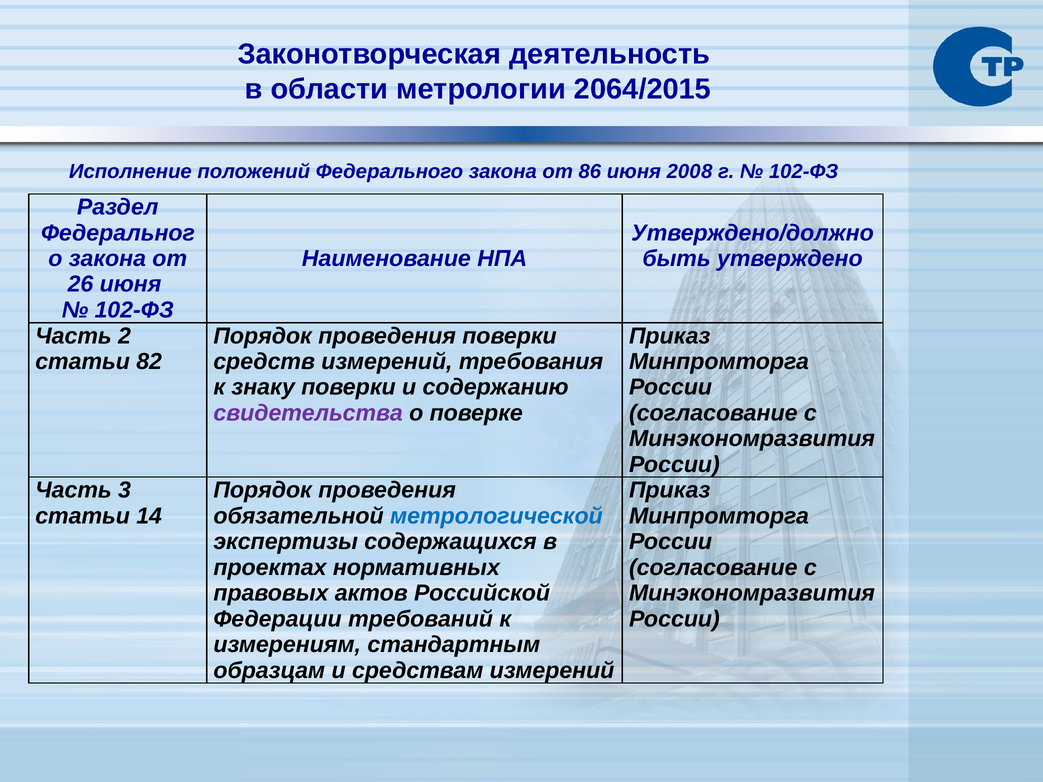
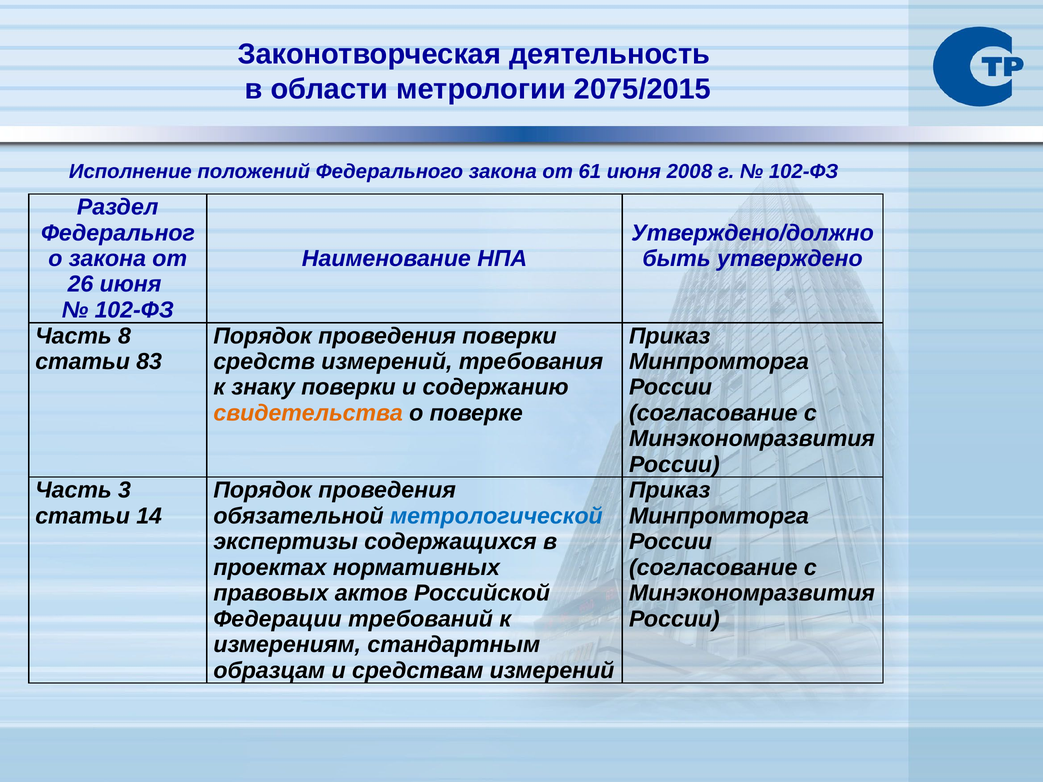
2064/2015: 2064/2015 -> 2075/2015 (643, 89)
86: 86 -> 61 (590, 172)
2: 2 -> 8 (124, 336)
82: 82 -> 83 (149, 362)
свидетельства colour: purple -> orange (308, 413)
